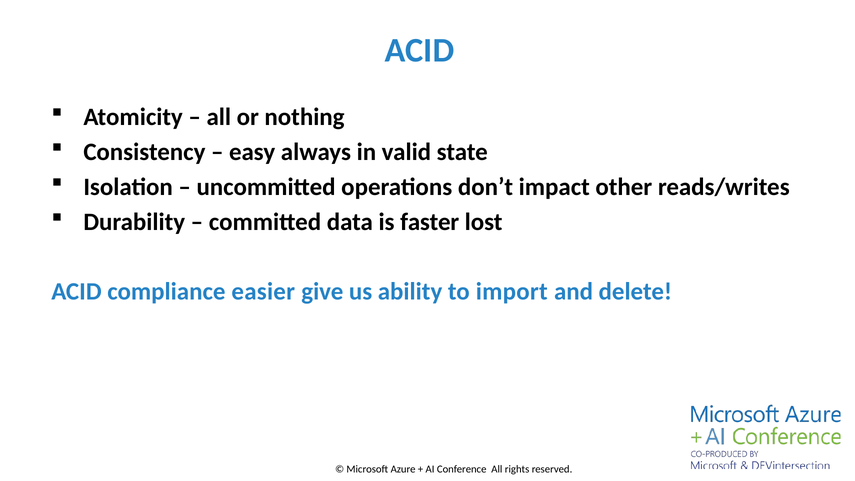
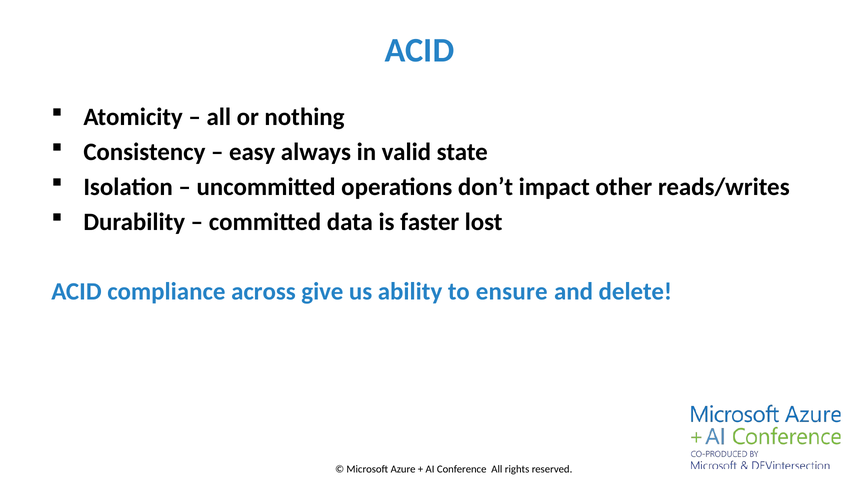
easier: easier -> across (263, 292)
import: import -> ensure (512, 292)
